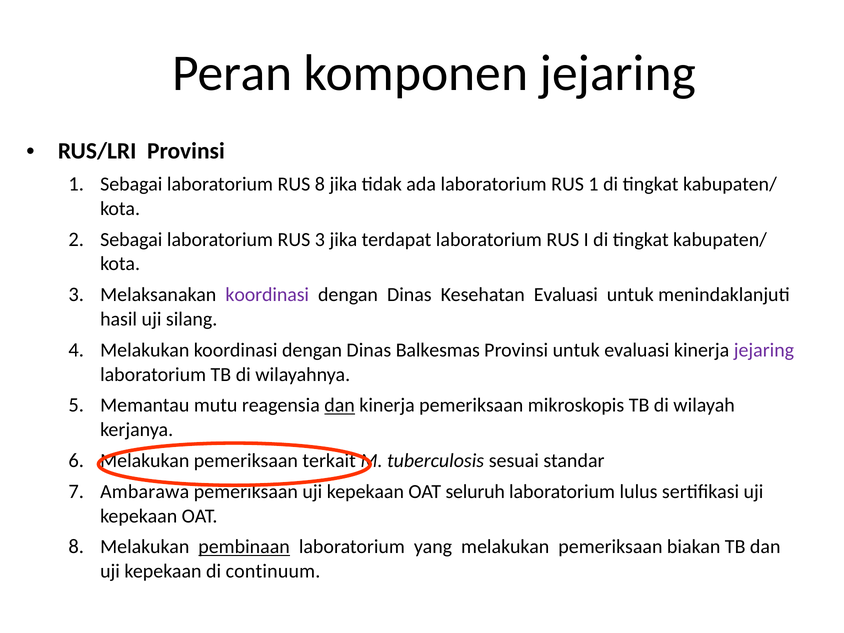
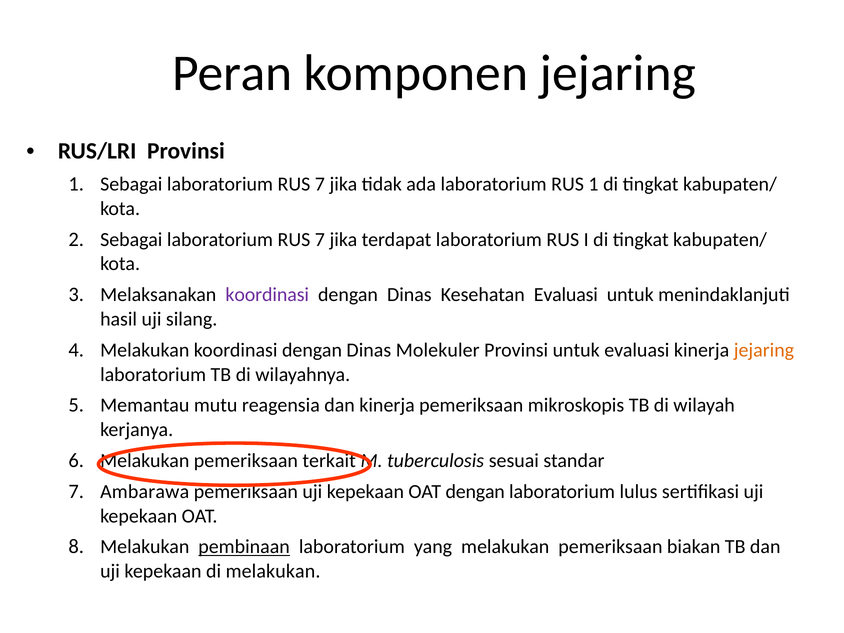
8: 8 -> 7 (320, 184)
3: 3 -> 7 (320, 240)
Balkesmas: Balkesmas -> Molekuler (438, 350)
jejaring colour: purple -> orange (764, 350)
dan underline: present -> none (340, 405)
OAT seluruh: seluruh -> dengan (475, 492)
di continuum: continuum -> melakukan (273, 571)
